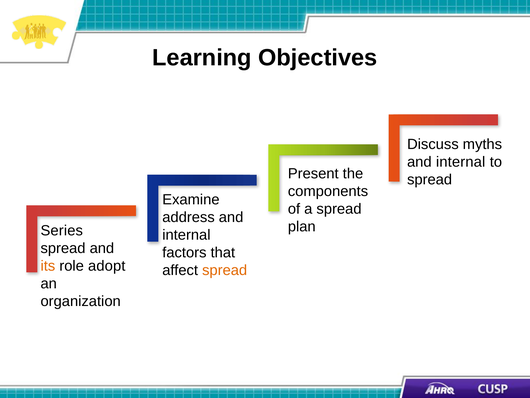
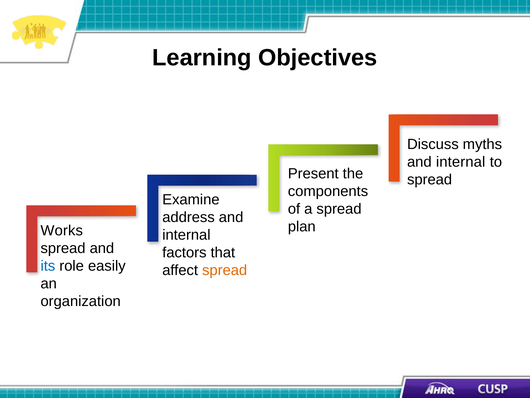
Series: Series -> Works (62, 230)
its colour: orange -> blue (48, 266)
adopt: adopt -> easily (107, 266)
